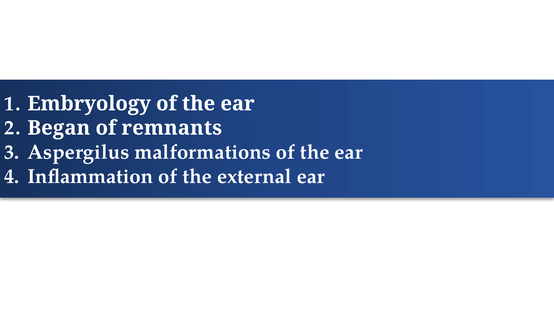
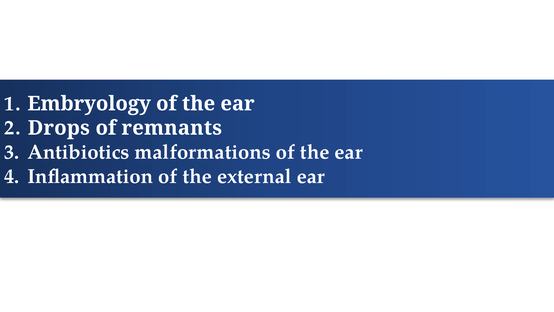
Began: Began -> Drops (59, 128)
Aspergilus: Aspergilus -> Antibiotics (79, 152)
